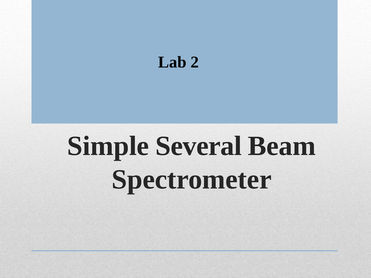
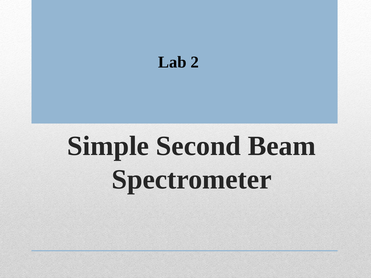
Several: Several -> Second (198, 146)
